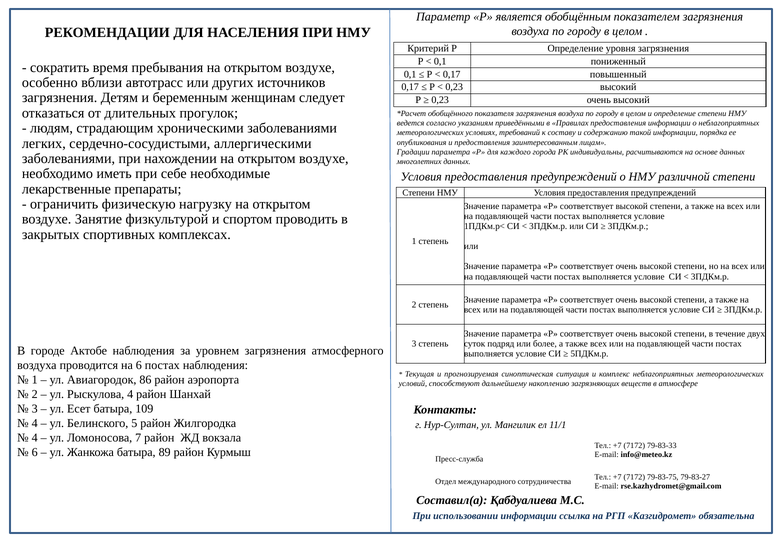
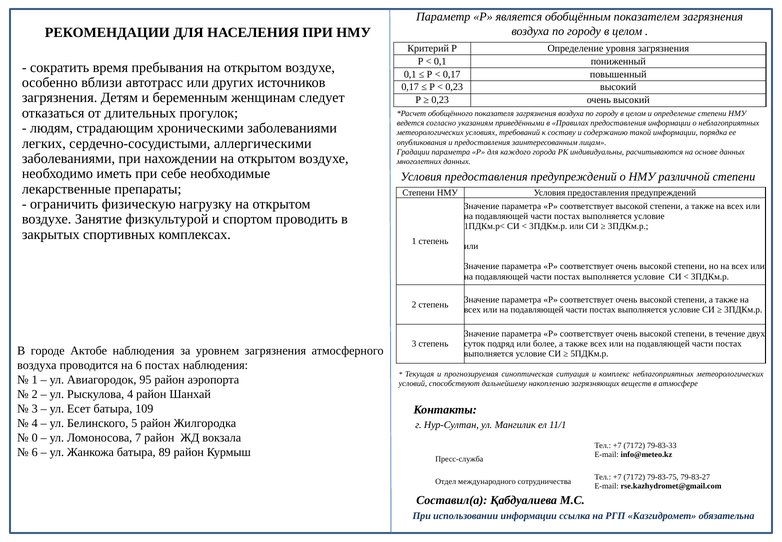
86: 86 -> 95 (145, 379)
4: 4 -> 0 (35, 437)
